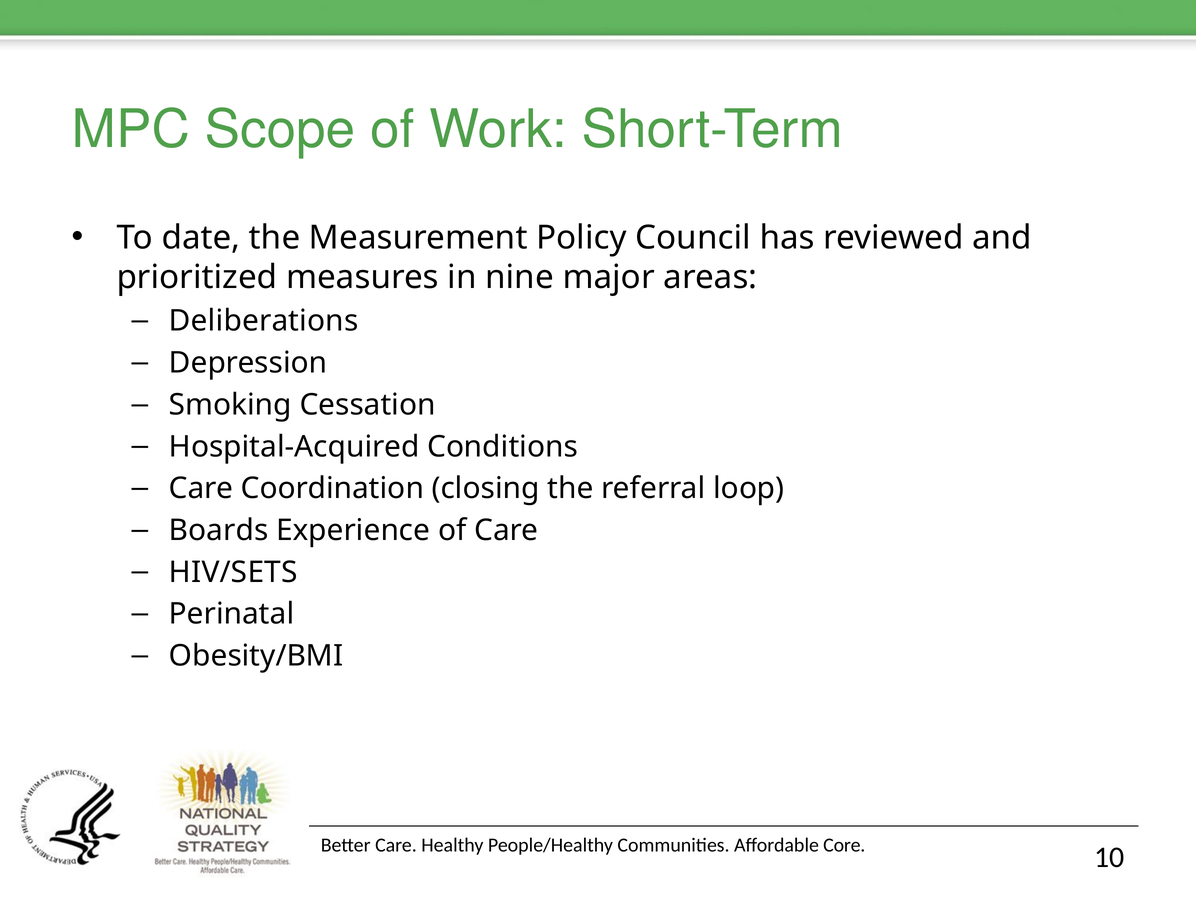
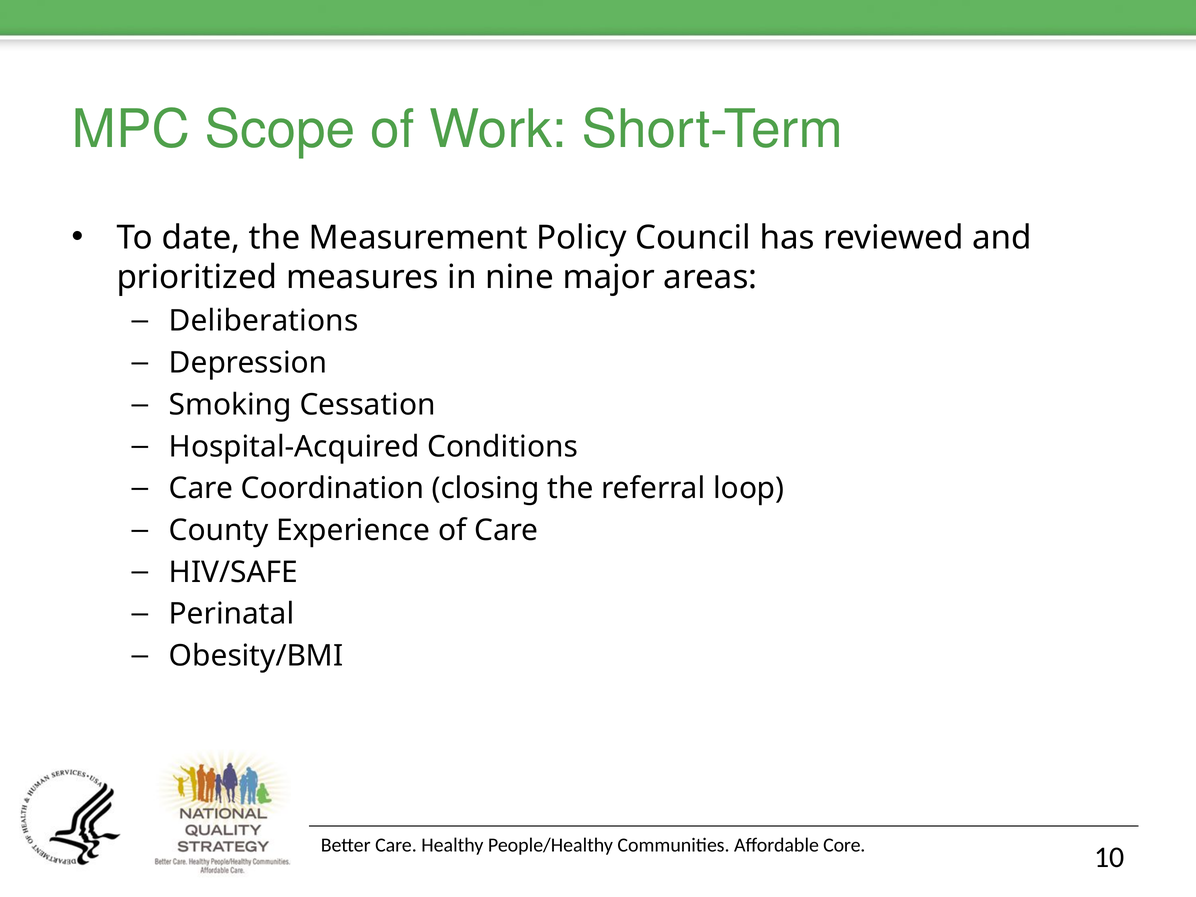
Boards: Boards -> County (219, 530)
HIV/SETS: HIV/SETS -> HIV/SAFE (233, 572)
